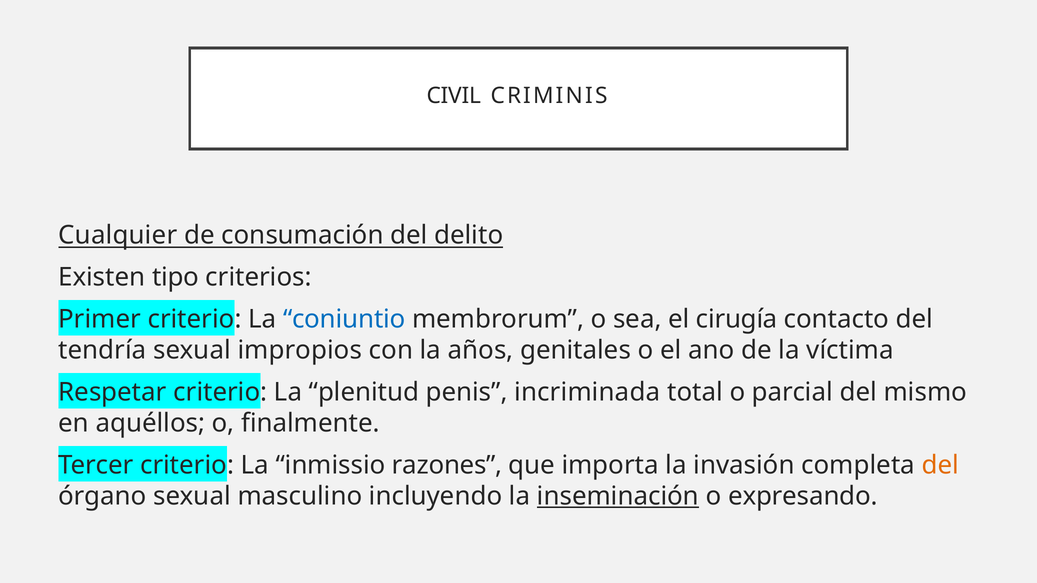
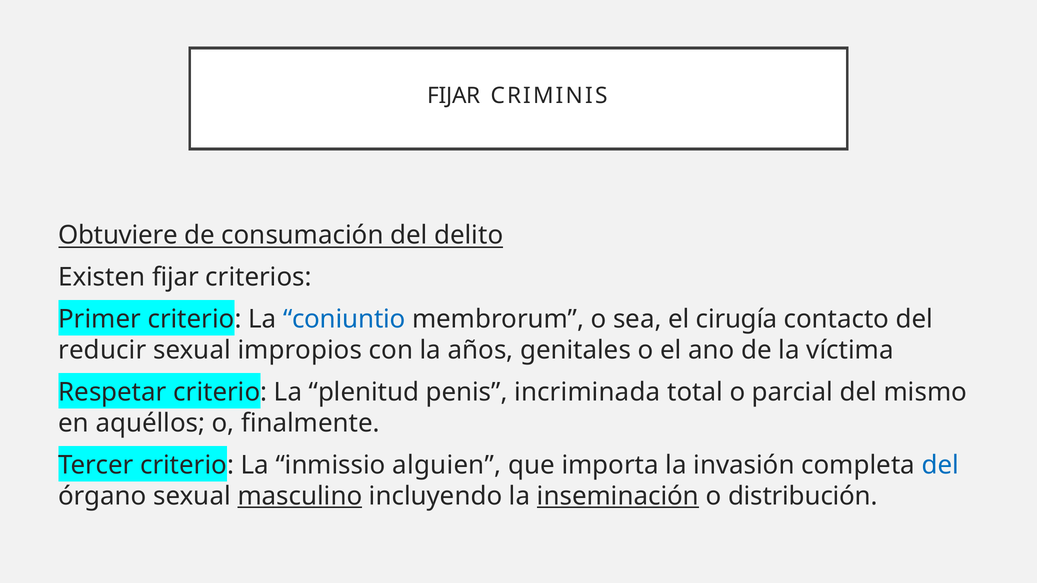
CIVIL: CIVIL -> FIJAR (454, 96)
Cualquier: Cualquier -> Obtuviere (118, 235)
Existen tipo: tipo -> fijar (176, 277)
tendría: tendría -> reducir (102, 350)
razones: razones -> alguien (447, 465)
del colour: orange -> blue (940, 465)
masculino underline: none -> present (300, 496)
expresando: expresando -> distribución (803, 496)
